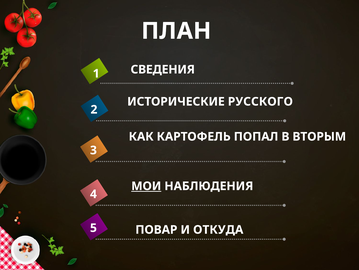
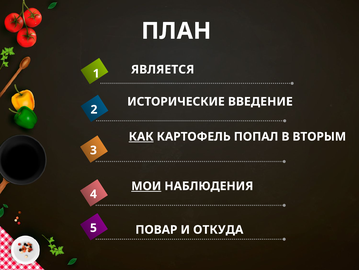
СВЕДЕНИЯ: СВЕДЕНИЯ -> ЯВЛЯЕТСЯ (163, 69)
РУССКОГО: РУССКОГО -> ВВЕДЕНИЕ (260, 101)
КАК underline: none -> present (141, 136)
